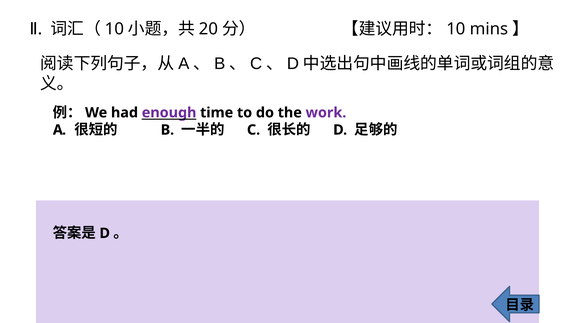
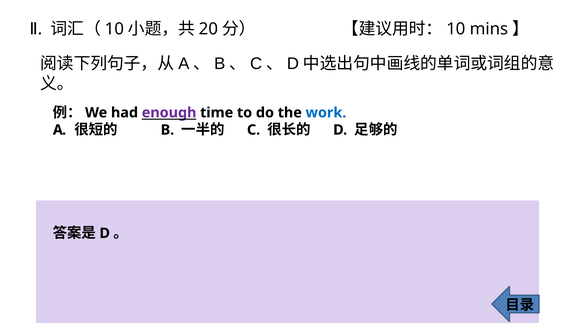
work colour: purple -> blue (326, 113)
